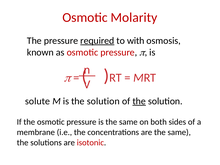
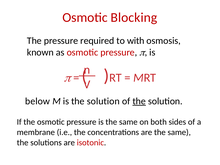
Molarity: Molarity -> Blocking (134, 17)
required underline: present -> none (97, 41)
solute: solute -> below (38, 101)
